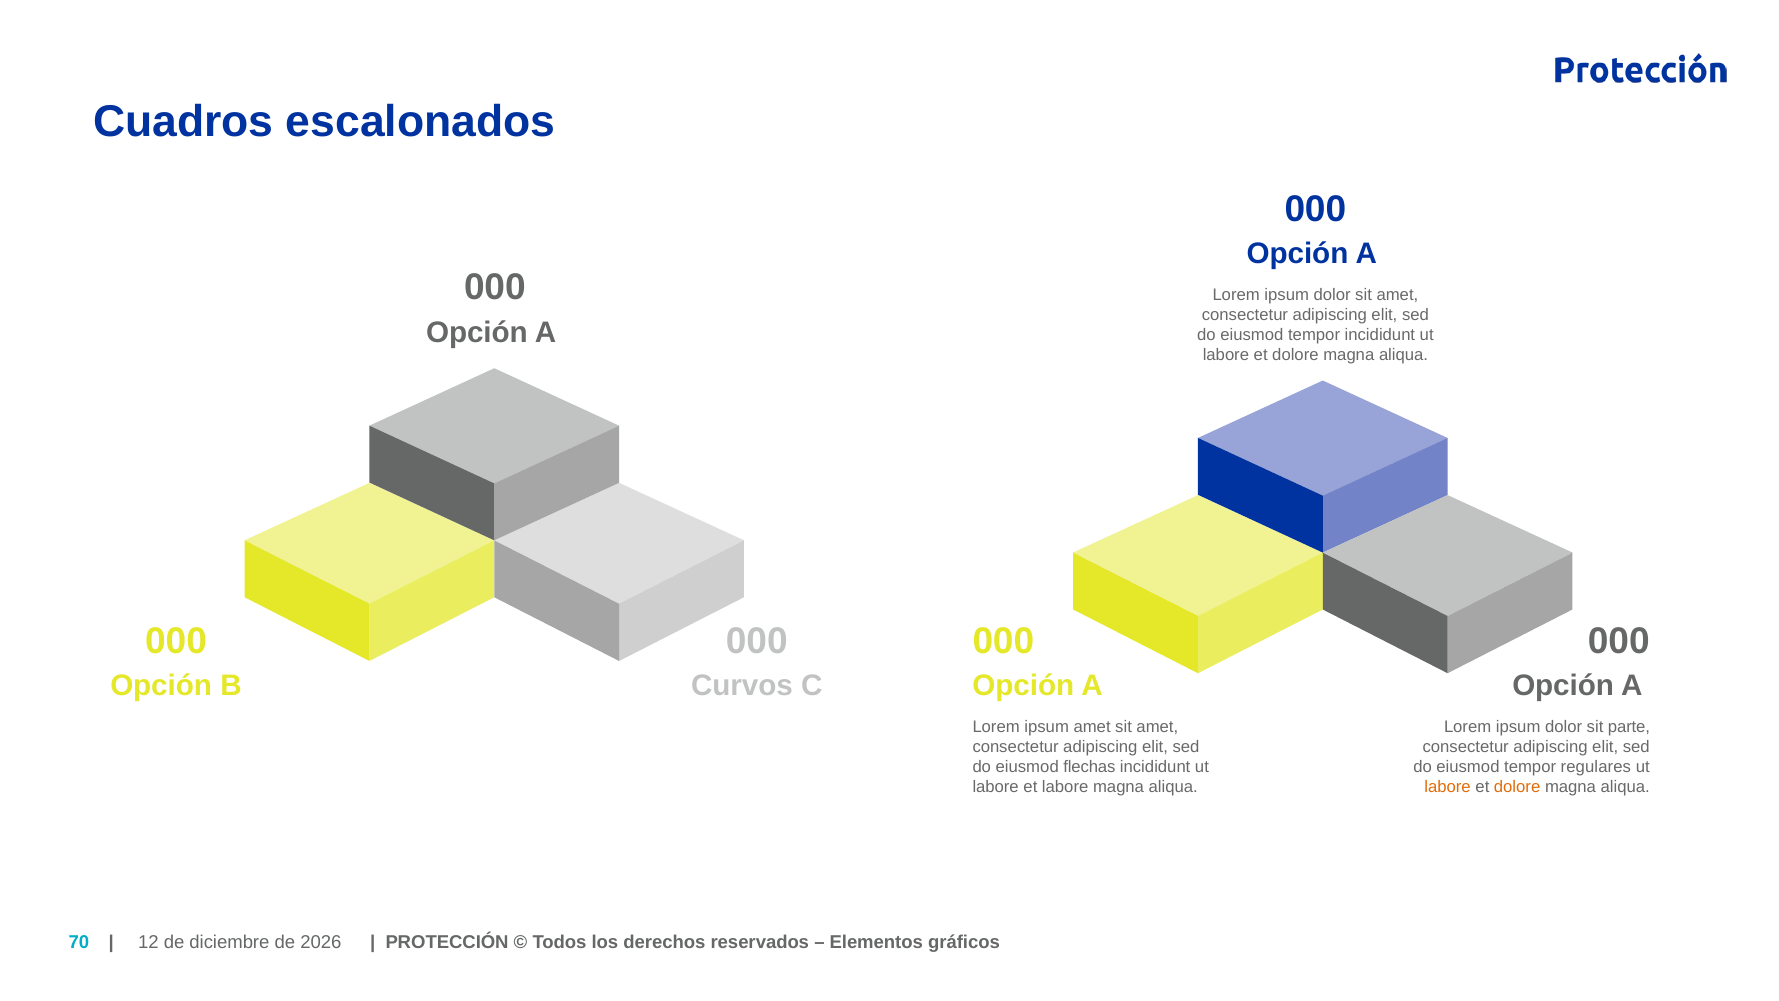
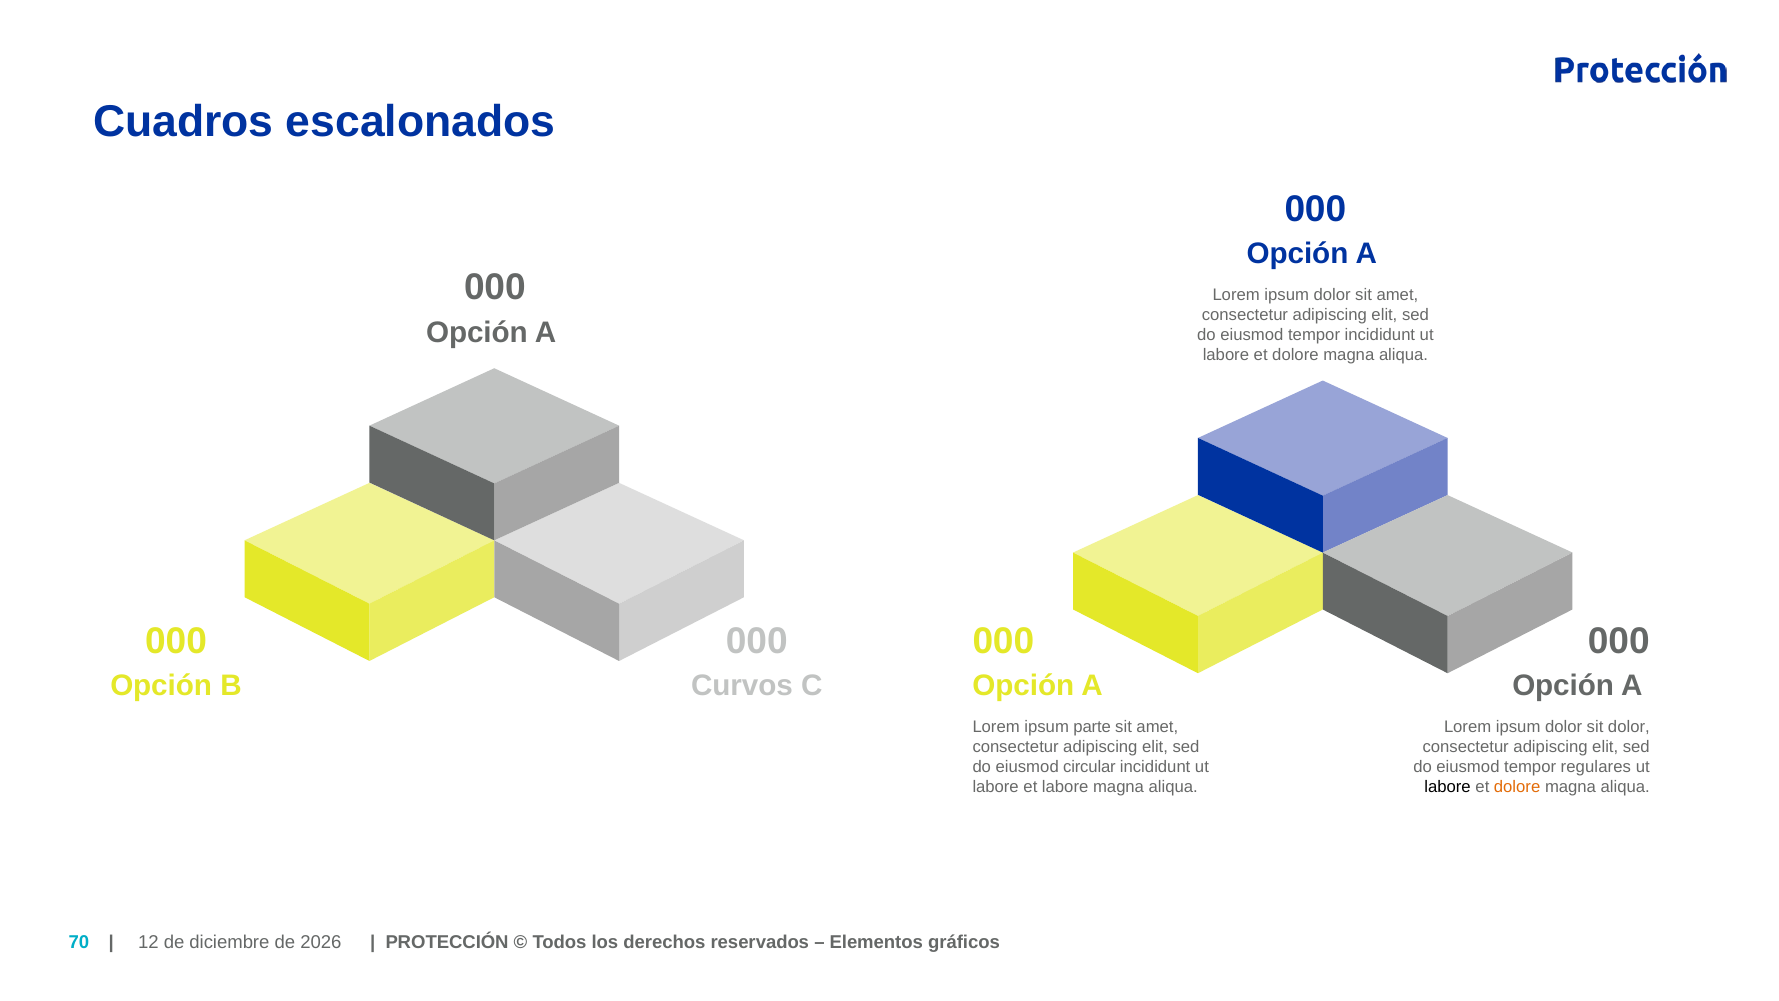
ipsum amet: amet -> parte (1092, 727)
sit parte: parte -> dolor (1629, 727)
flechas: flechas -> circular (1089, 767)
labore colour: orange -> black (1448, 787)
